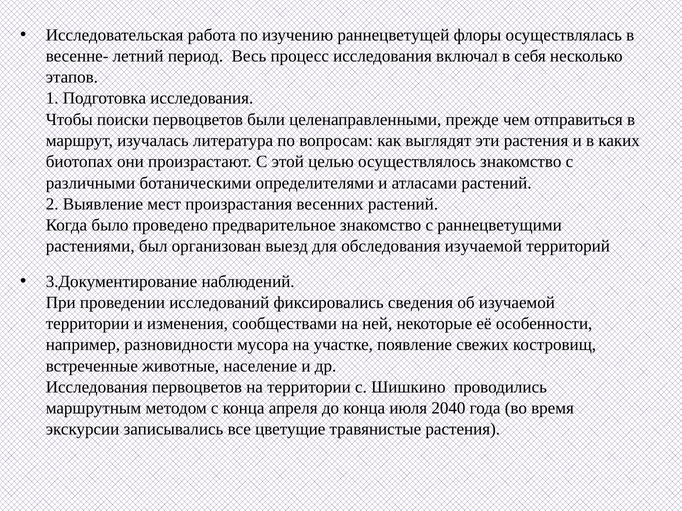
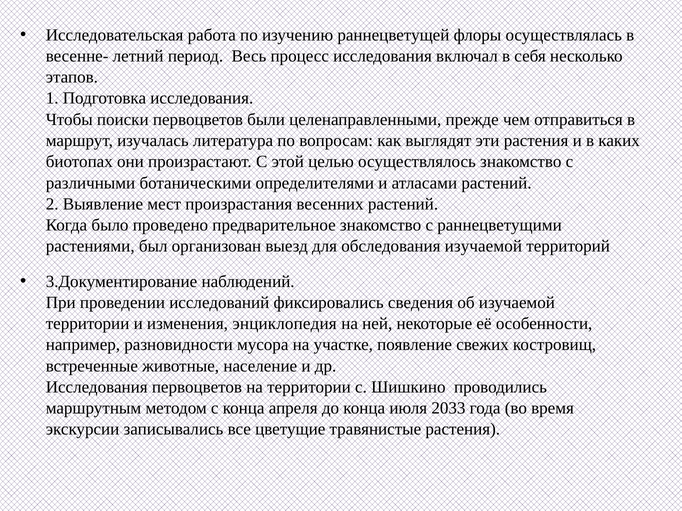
сообществами: сообществами -> энциклопедия (285, 324)
2040: 2040 -> 2033 (448, 409)
